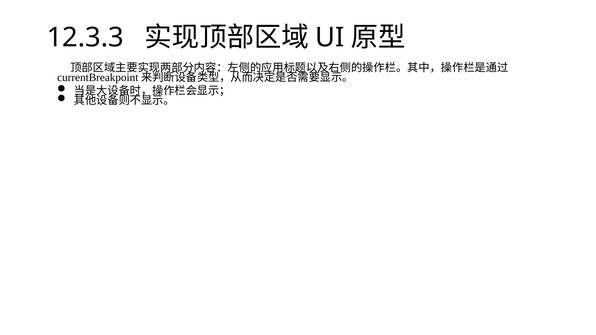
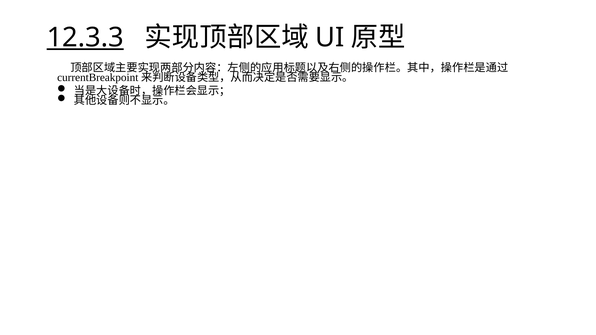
12.3.3 underline: none -> present (85, 37)
